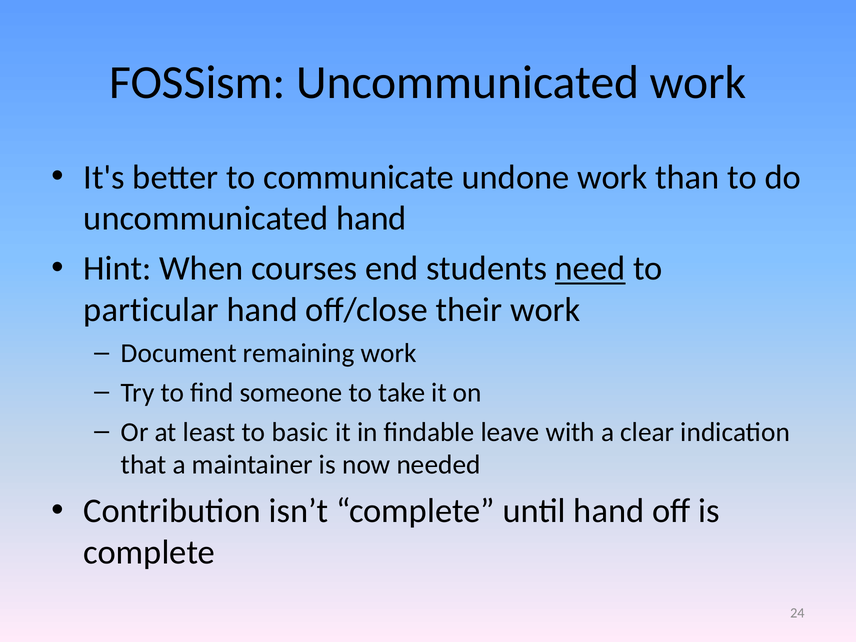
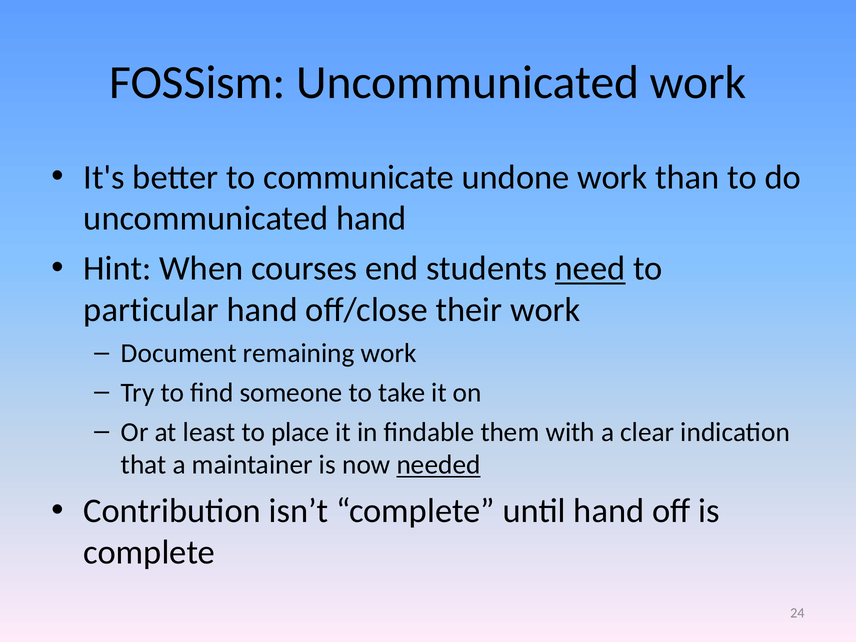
basic: basic -> place (300, 432)
leave: leave -> them (510, 432)
needed underline: none -> present (439, 465)
